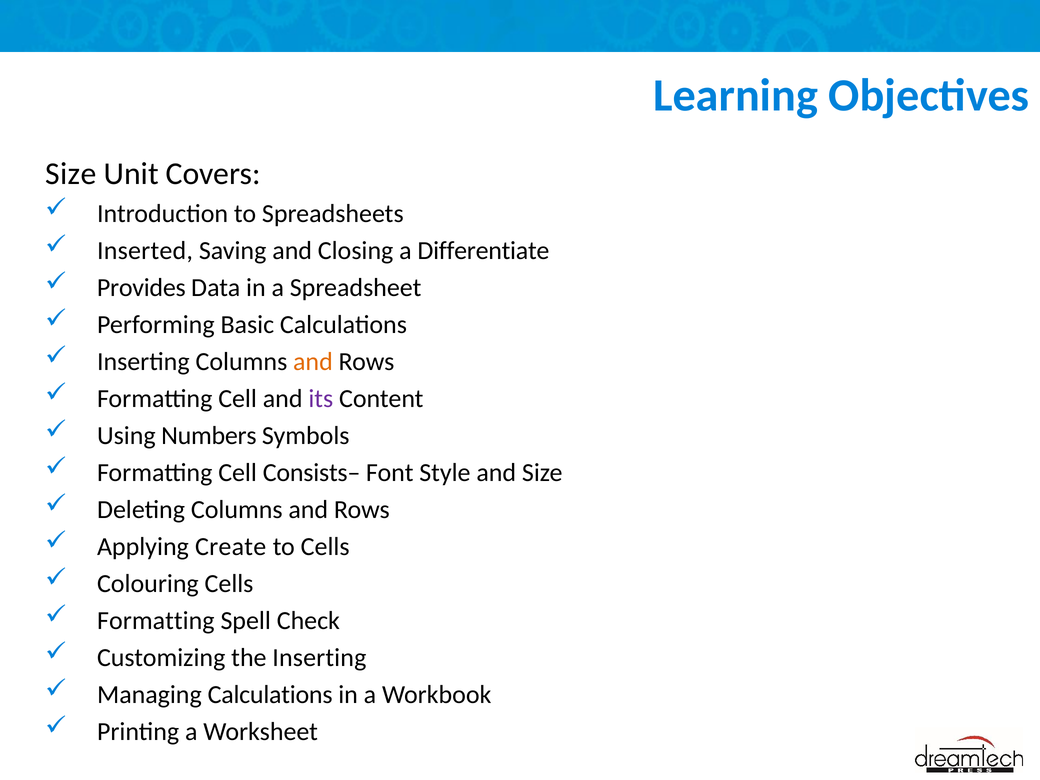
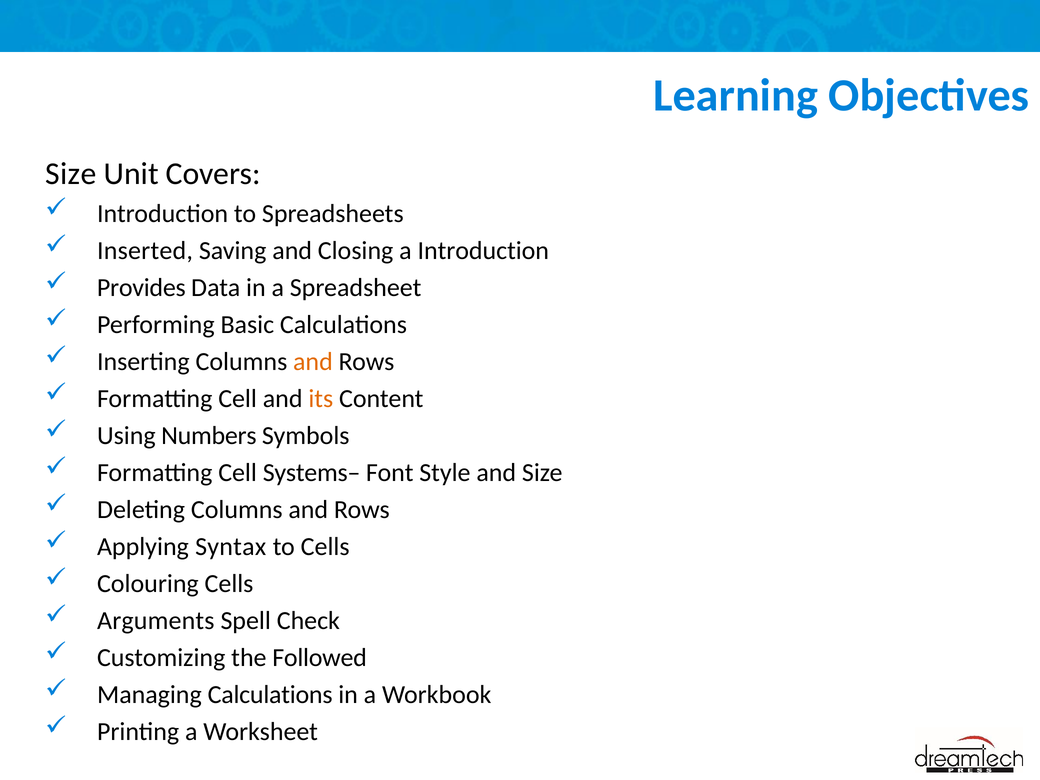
a Differentiate: Differentiate -> Introduction (483, 251)
its colour: purple -> orange (321, 399)
Consists–: Consists– -> Systems– (312, 473)
Create: Create -> Syntax (231, 547)
Formatting: Formatting -> Arguments (156, 621)
the Inserting: Inserting -> Followed (320, 658)
